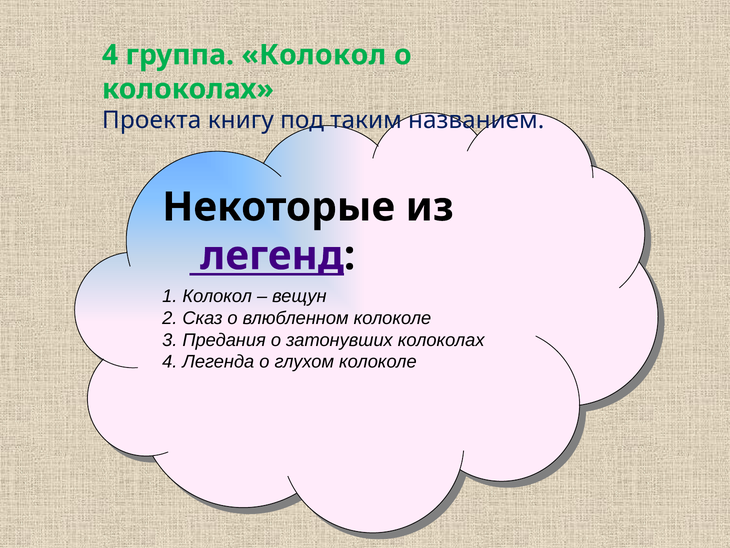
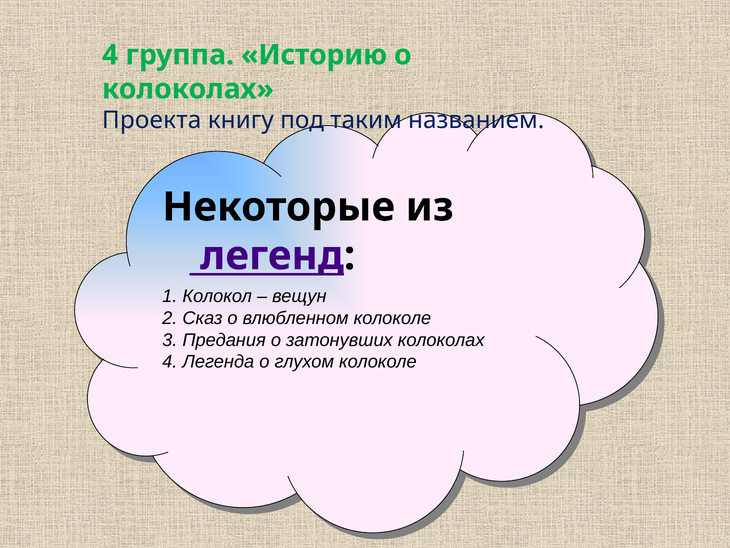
группа Колокол: Колокол -> Историю (314, 55)
